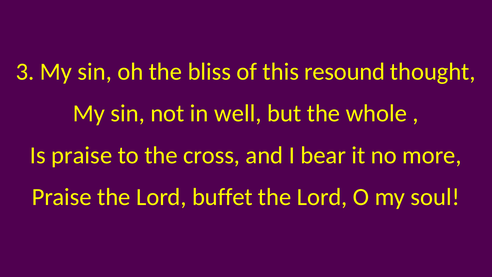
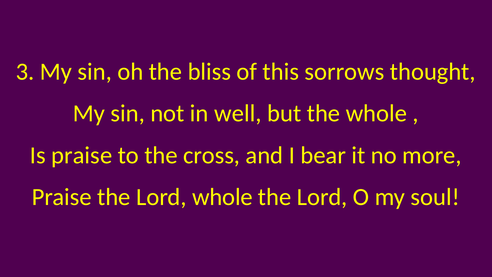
resound: resound -> sorrows (344, 71)
Lord buffet: buffet -> whole (222, 197)
